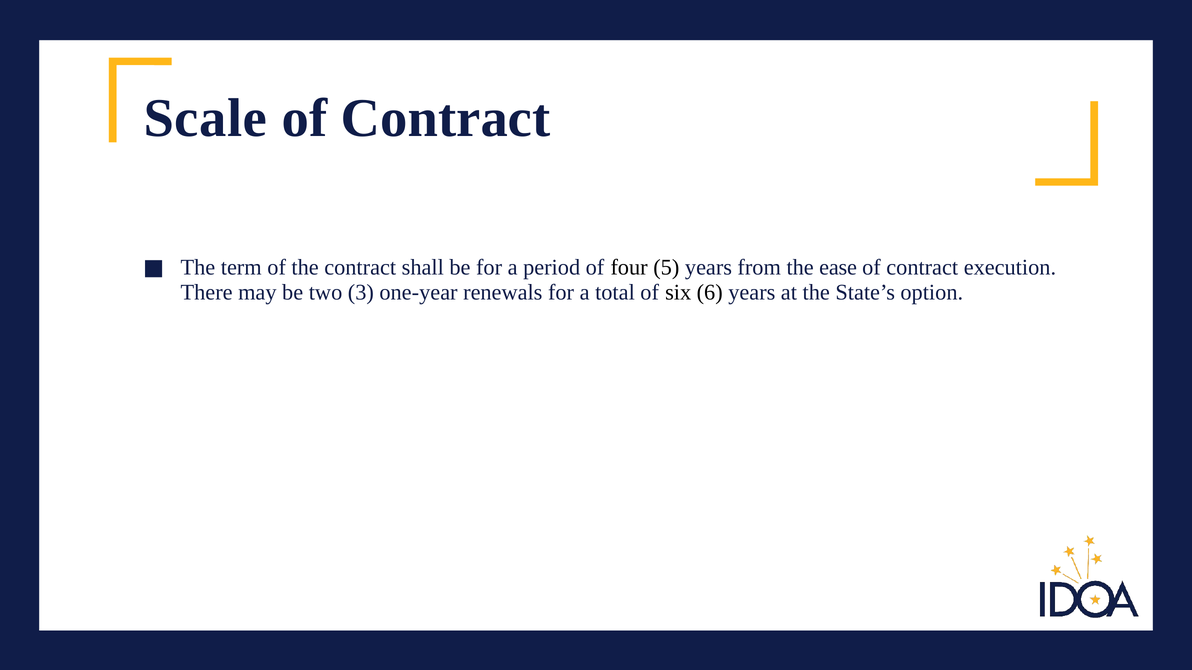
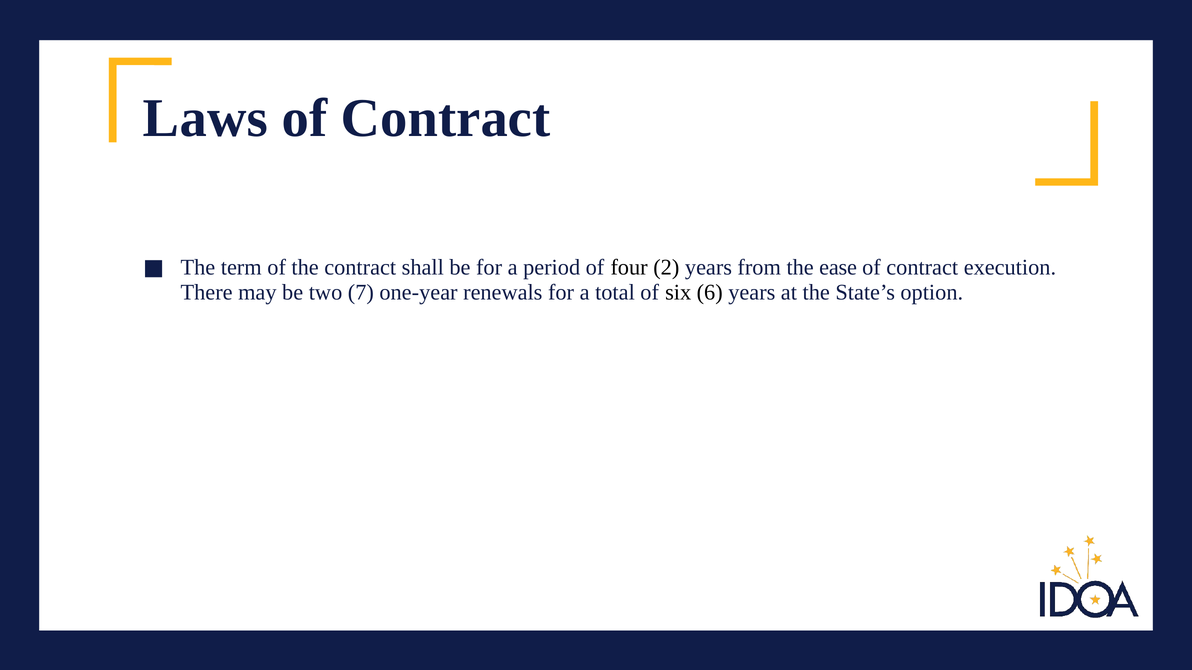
Scale: Scale -> Laws (205, 118)
5: 5 -> 2 (666, 268)
3: 3 -> 7 (361, 293)
